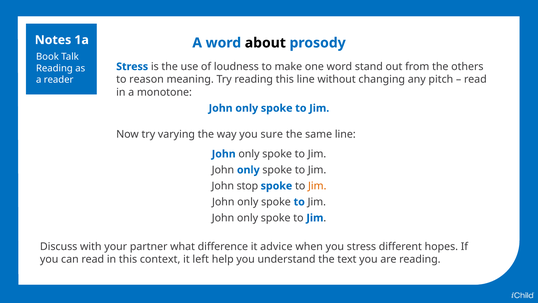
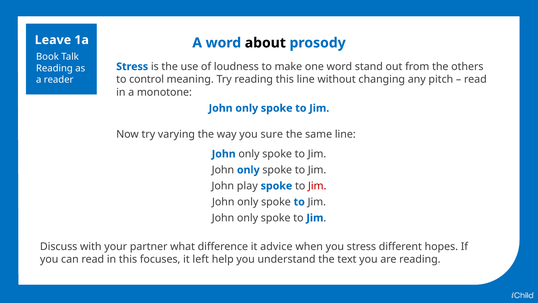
Notes: Notes -> Leave (53, 40)
reason: reason -> control (147, 79)
stop: stop -> play (247, 186)
Jim colour: orange -> red (317, 186)
context: context -> focuses (160, 259)
